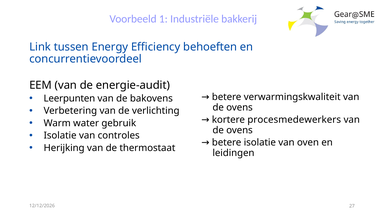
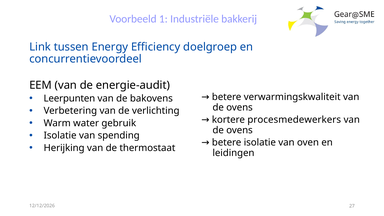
behoeften: behoeften -> doelgroep (210, 47)
controles: controles -> spending (119, 135)
